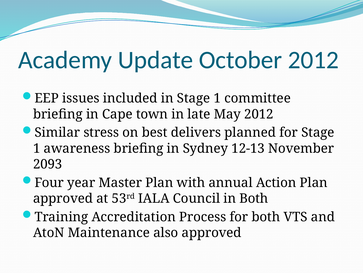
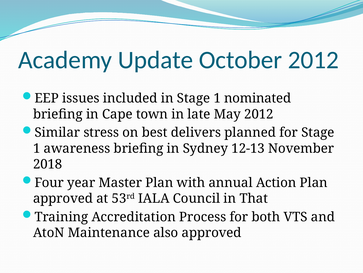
committee: committee -> nominated (258, 98)
2093: 2093 -> 2018 (48, 164)
in Both: Both -> That (254, 198)
